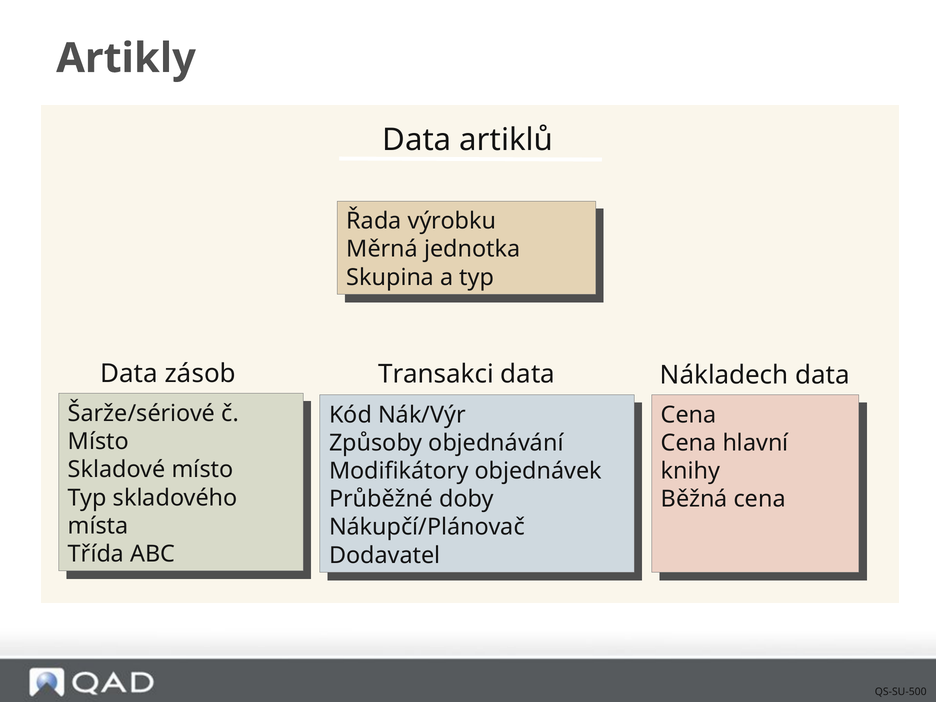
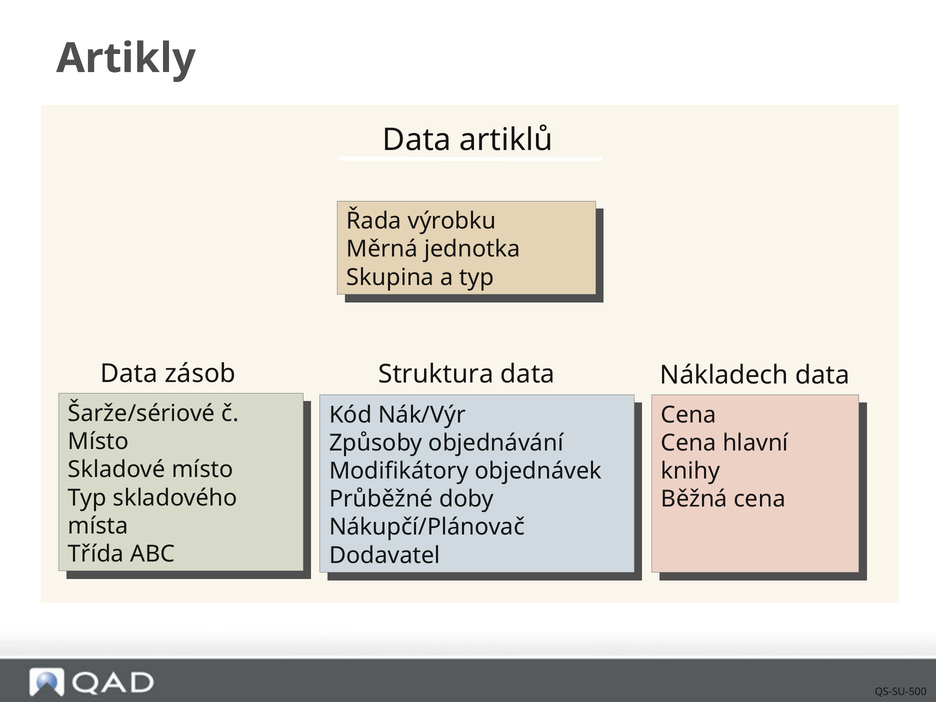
Transakci: Transakci -> Struktura (436, 374)
